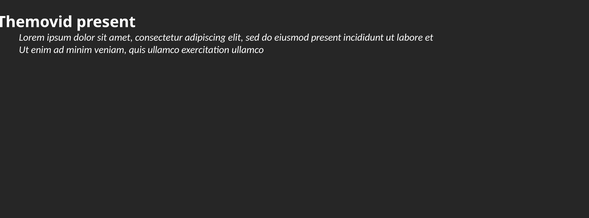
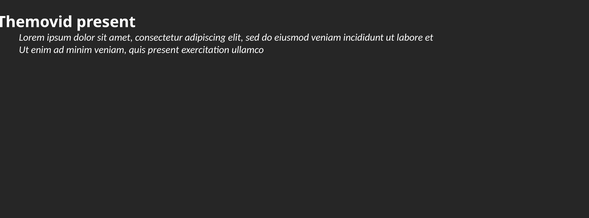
eiusmod present: present -> veniam (326, 38)
quis ullamco: ullamco -> present (163, 50)
